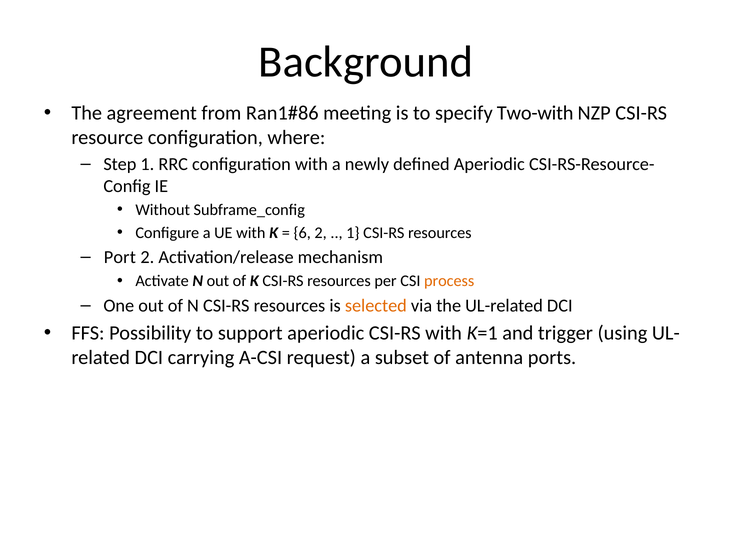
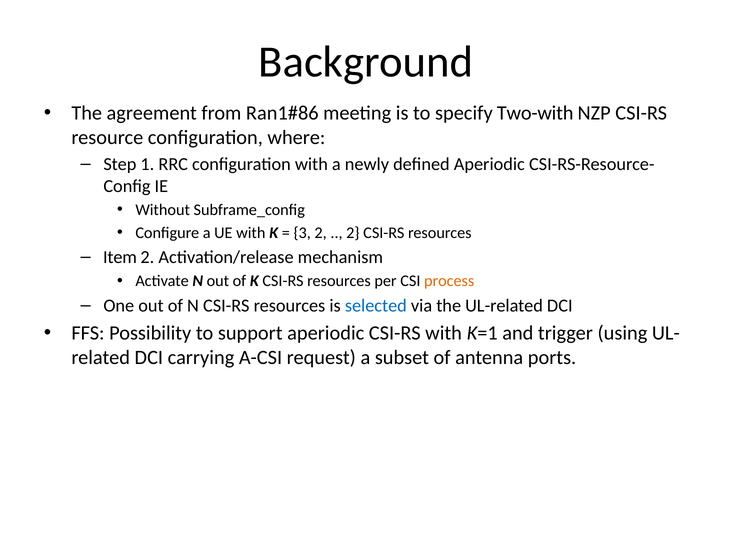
6: 6 -> 3 (302, 233)
1: 1 -> 2 (353, 233)
Port: Port -> Item (120, 257)
selected colour: orange -> blue (376, 306)
